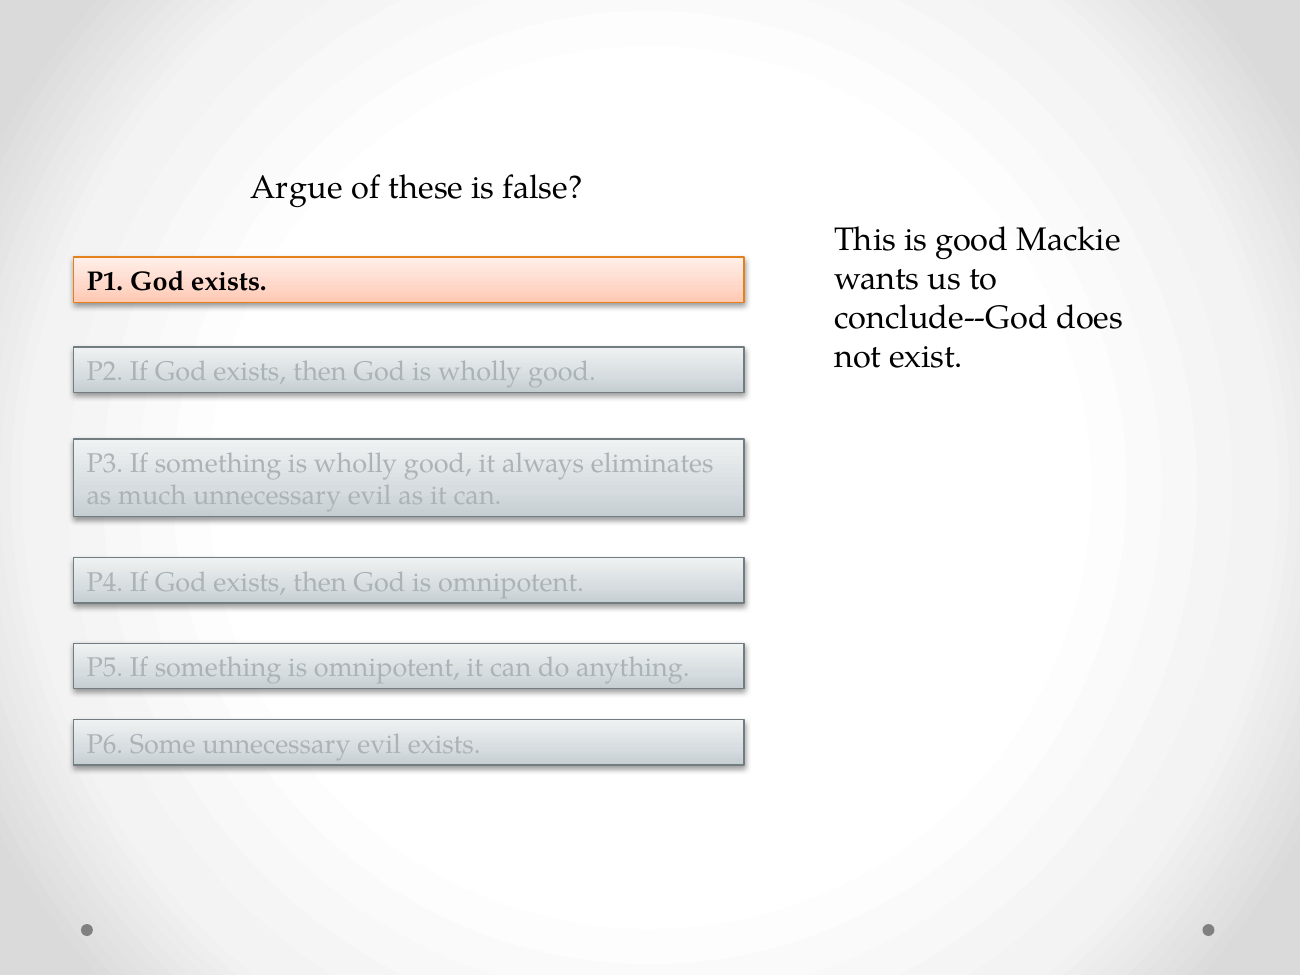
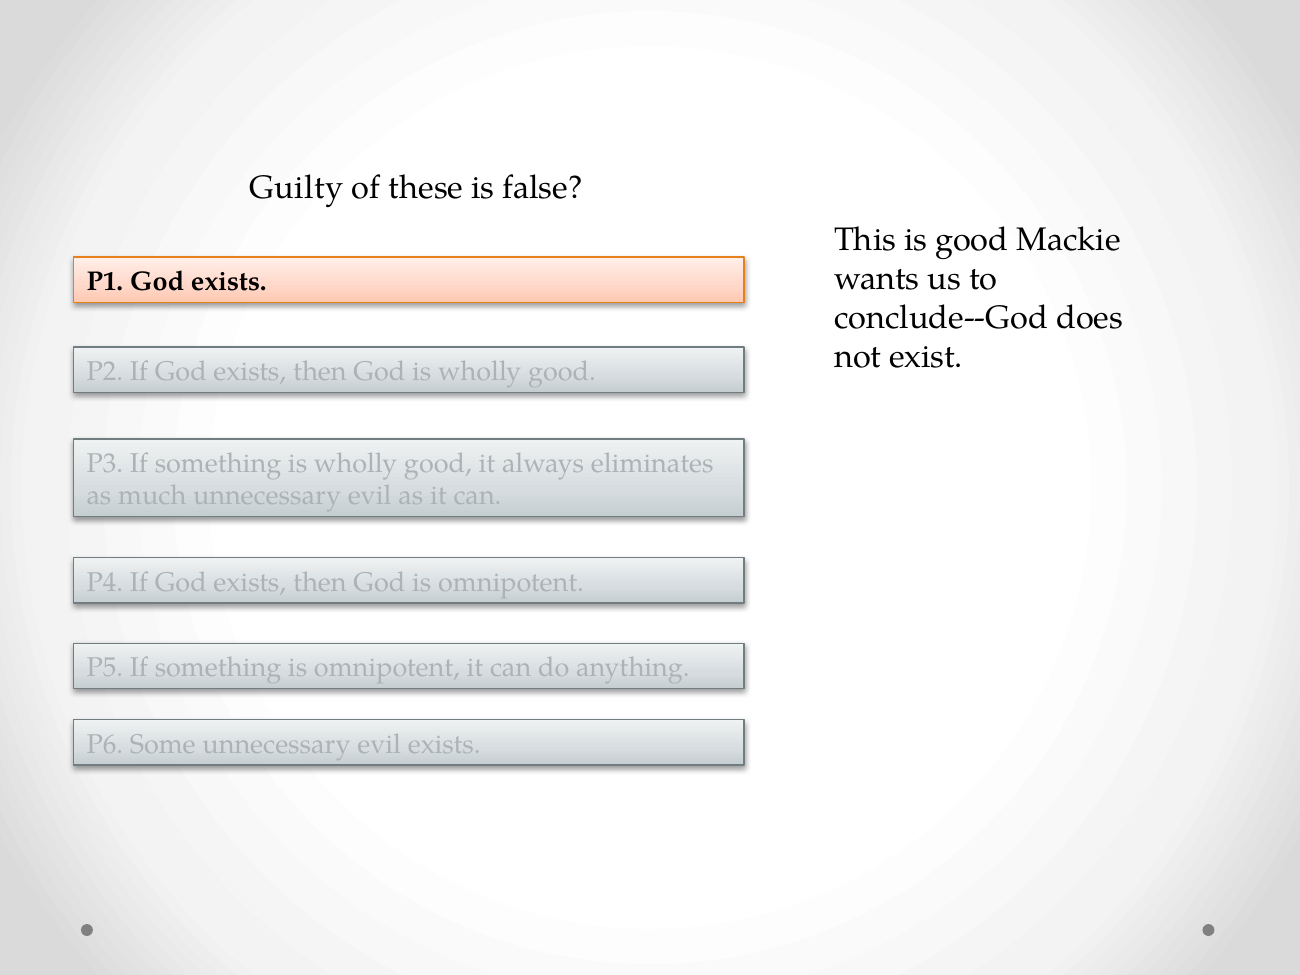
Argue: Argue -> Guilty (297, 188)
